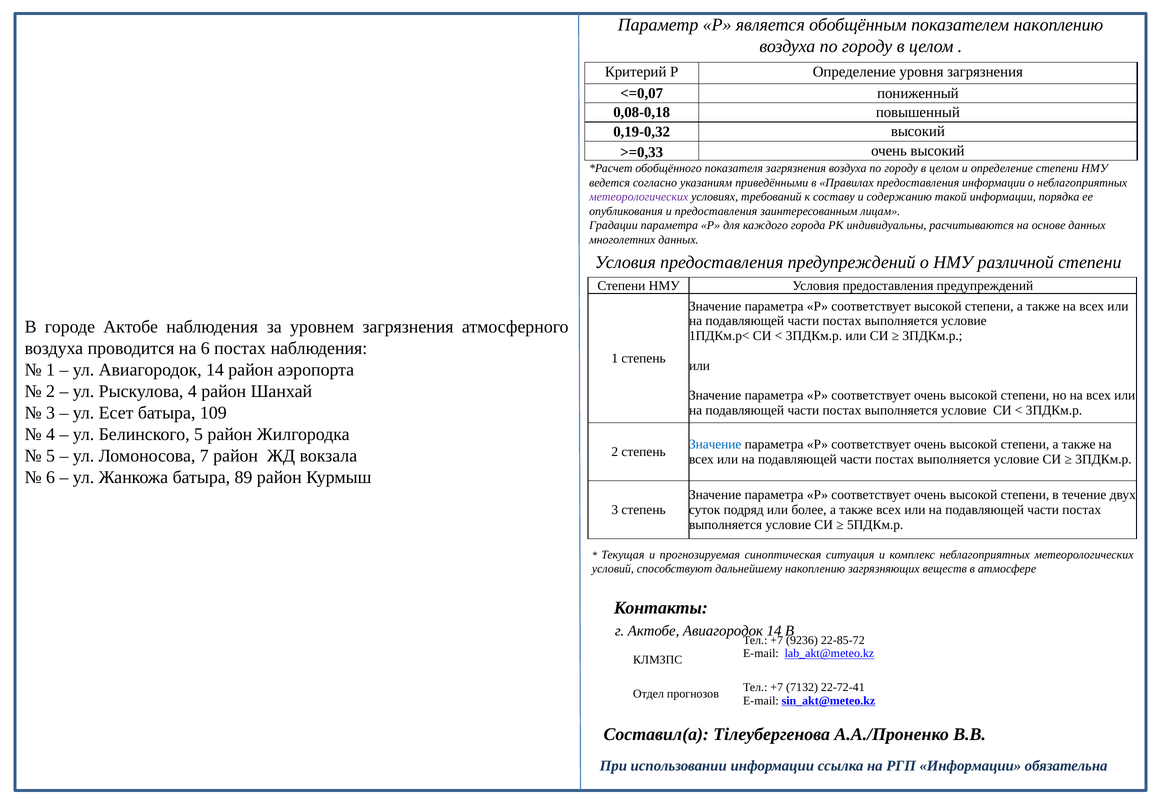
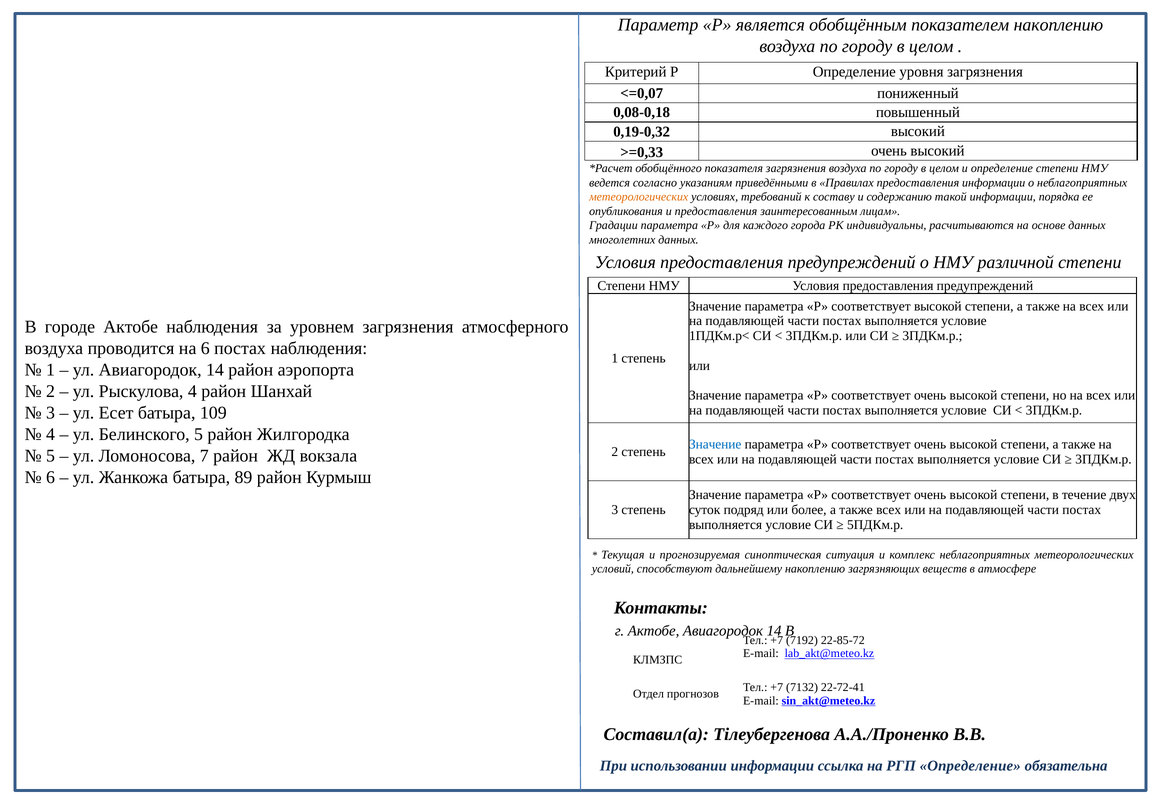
метеорологических colour: purple -> orange (639, 197)
9236: 9236 -> 7192 (802, 640)
РГП Информации: Информации -> Определение (970, 765)
